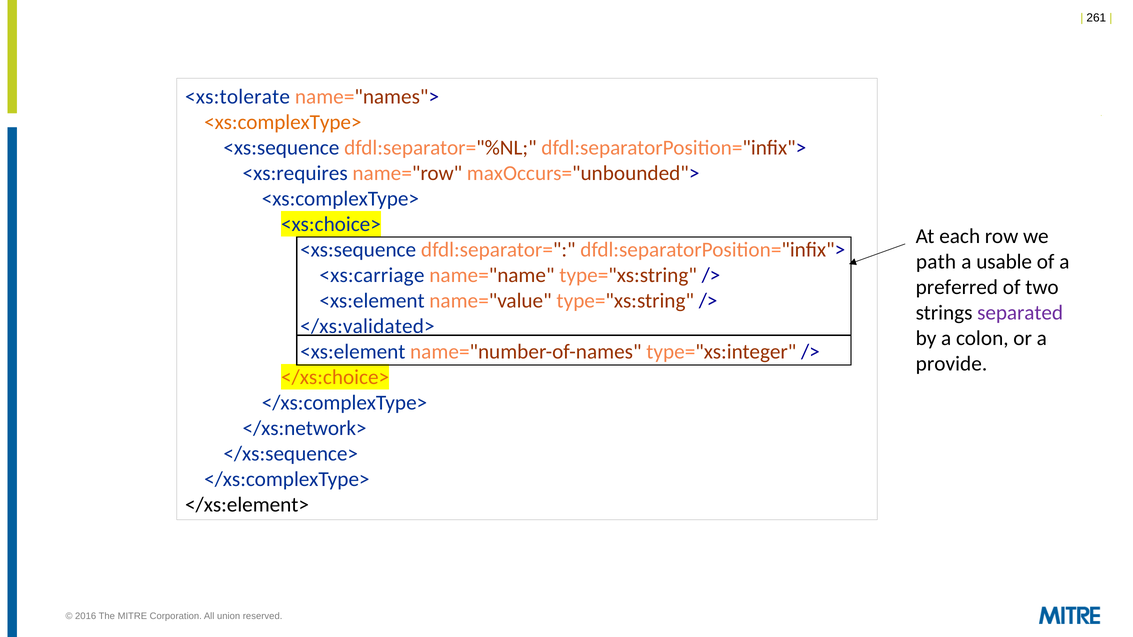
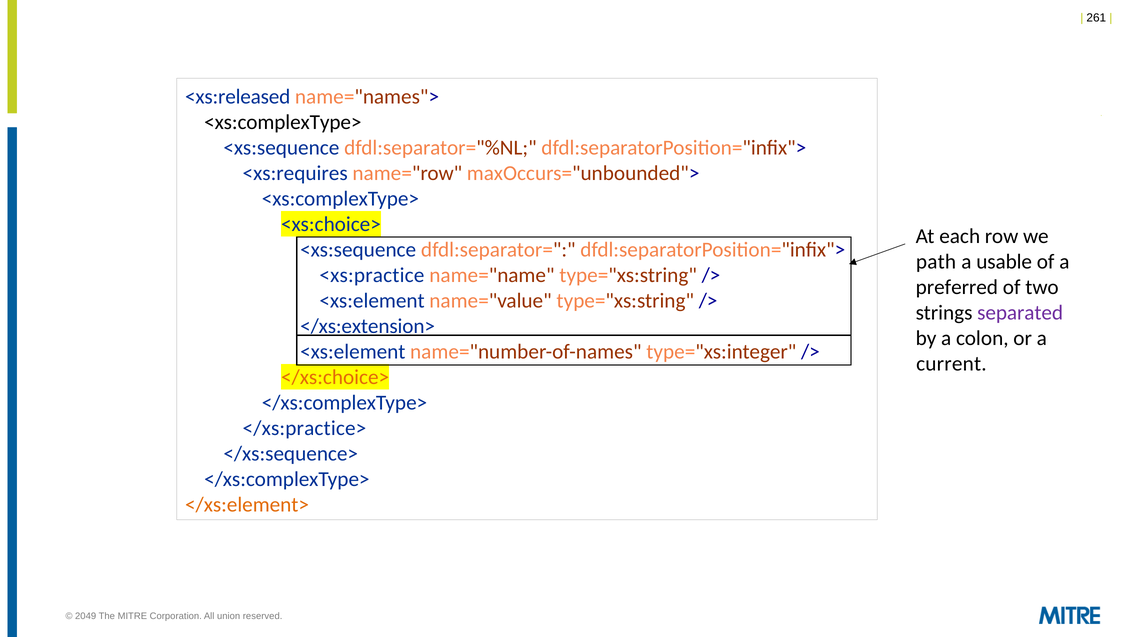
<xs:tolerate: <xs:tolerate -> <xs:released (238, 97)
<xs:complexType> colour: orange -> black (283, 122)
<xs:carriage: <xs:carriage -> <xs:practice (372, 275)
</xs:validated>: </xs:validated> -> </xs:extension> (368, 326)
provide: provide -> current (951, 364)
</xs:network>: </xs:network> -> </xs:practice> (304, 428)
</xs:element> colour: black -> orange (247, 505)
2016: 2016 -> 2049 (86, 617)
